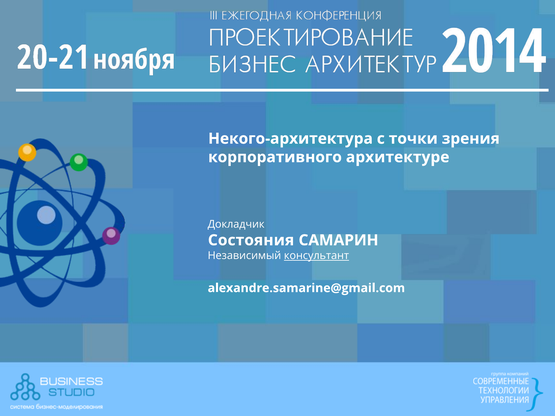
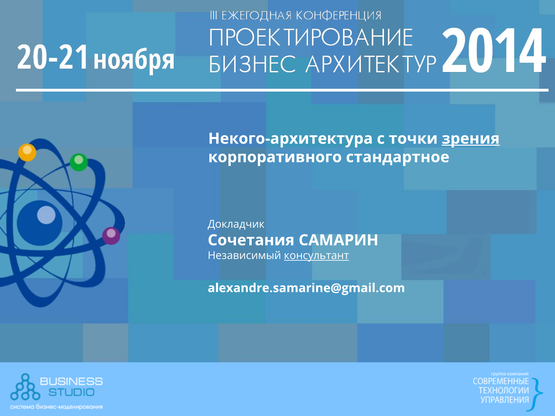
зрения underline: none -> present (471, 139)
архитектуре: архитектуре -> стандартное (398, 157)
Состояния: Состояния -> Сочетания (251, 240)
